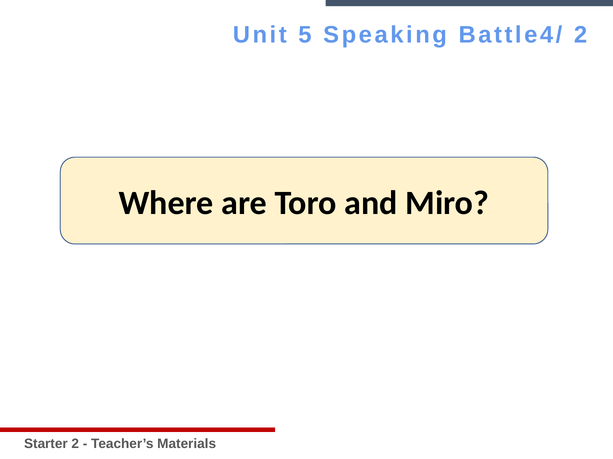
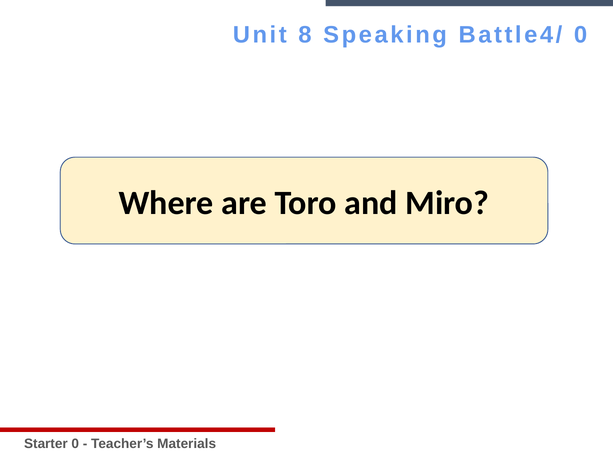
5: 5 -> 8 (305, 35)
Battle4/ 2: 2 -> 0 (581, 35)
Starter 2: 2 -> 0 (75, 445)
